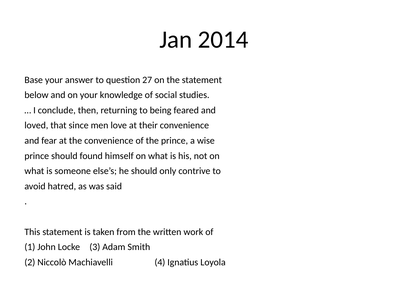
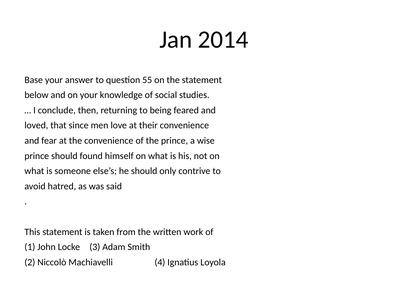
27: 27 -> 55 (147, 80)
